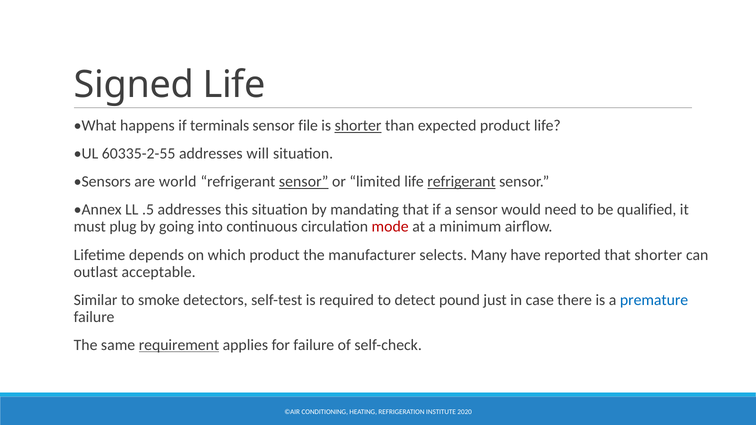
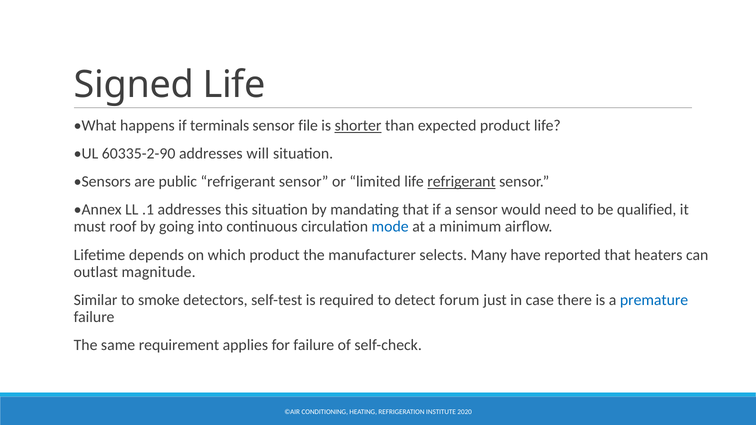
60335-2-55: 60335-2-55 -> 60335-2-90 (139, 154)
world: world -> public (178, 182)
sensor underline: present -> none (304, 182)
.5: .5 -> .1 (148, 210)
plug: plug -> roof (123, 227)
mode colour: red -> blue (390, 227)
that shorter: shorter -> heaters (658, 255)
acceptable: acceptable -> magnitude (159, 272)
pound: pound -> forum (459, 300)
requirement underline: present -> none (179, 345)
